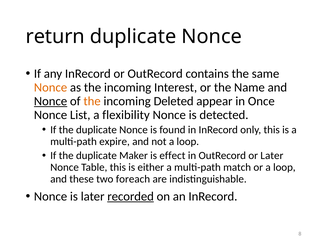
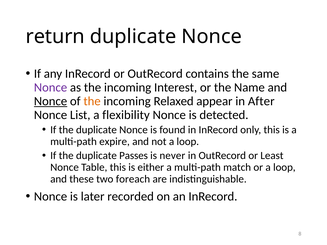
Nonce colour: orange -> purple (51, 87)
Deleted: Deleted -> Relaxed (174, 101)
Once: Once -> After (261, 101)
Maker: Maker -> Passes (134, 156)
effect: effect -> never (172, 156)
or Later: Later -> Least (272, 156)
recorded underline: present -> none (131, 197)
